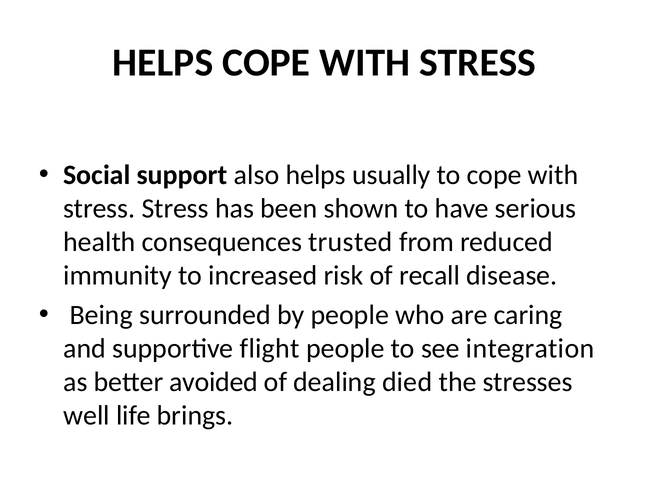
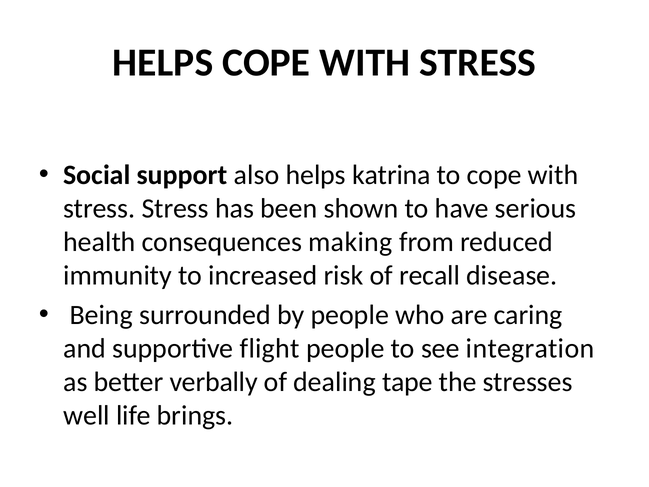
usually: usually -> katrina (391, 175)
trusted: trusted -> making (350, 242)
avoided: avoided -> verbally (214, 382)
died: died -> tape (407, 382)
